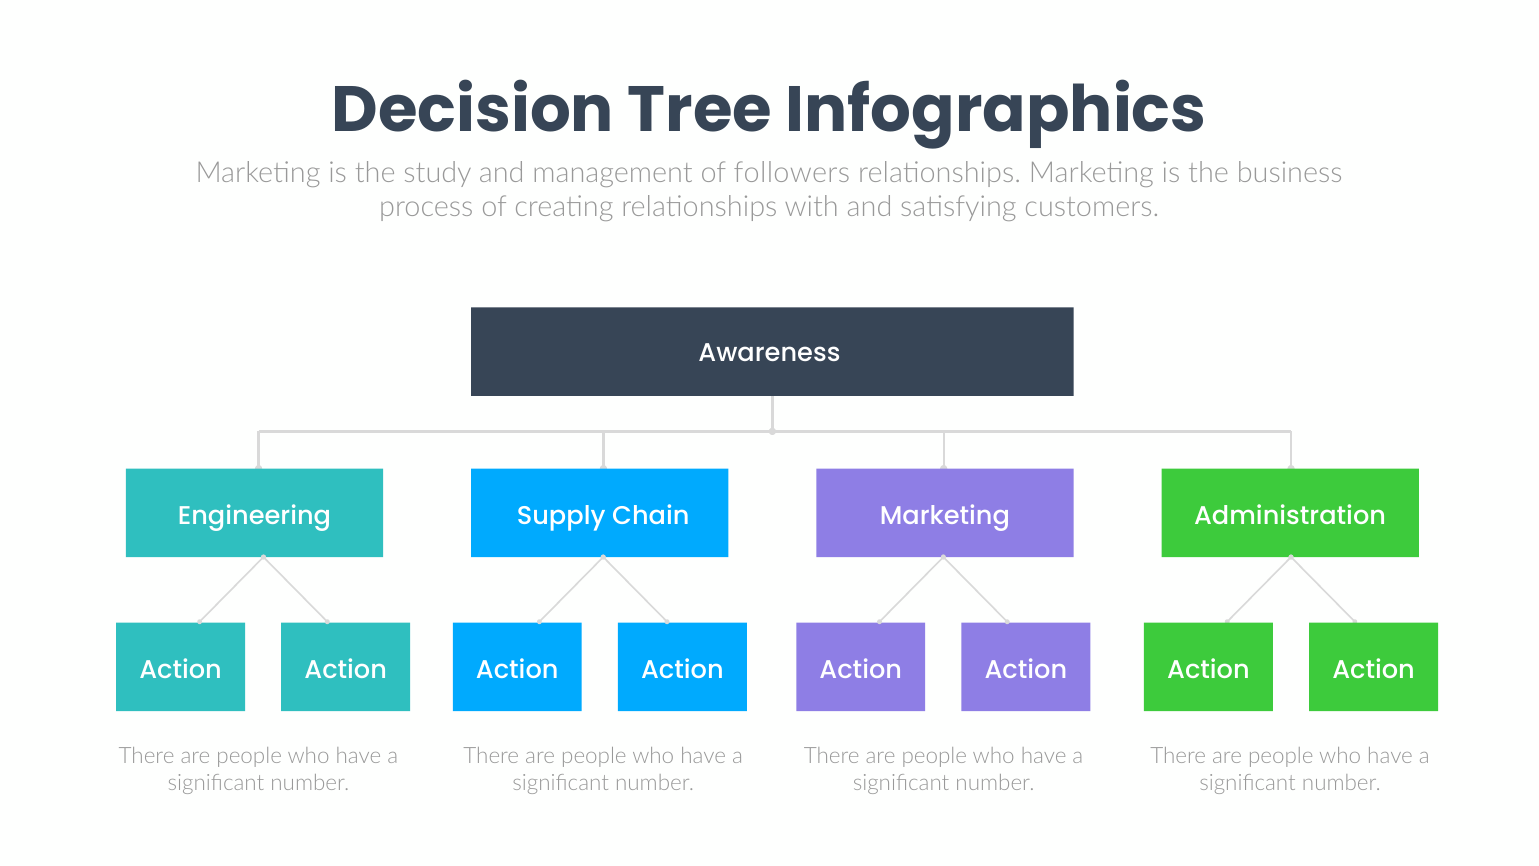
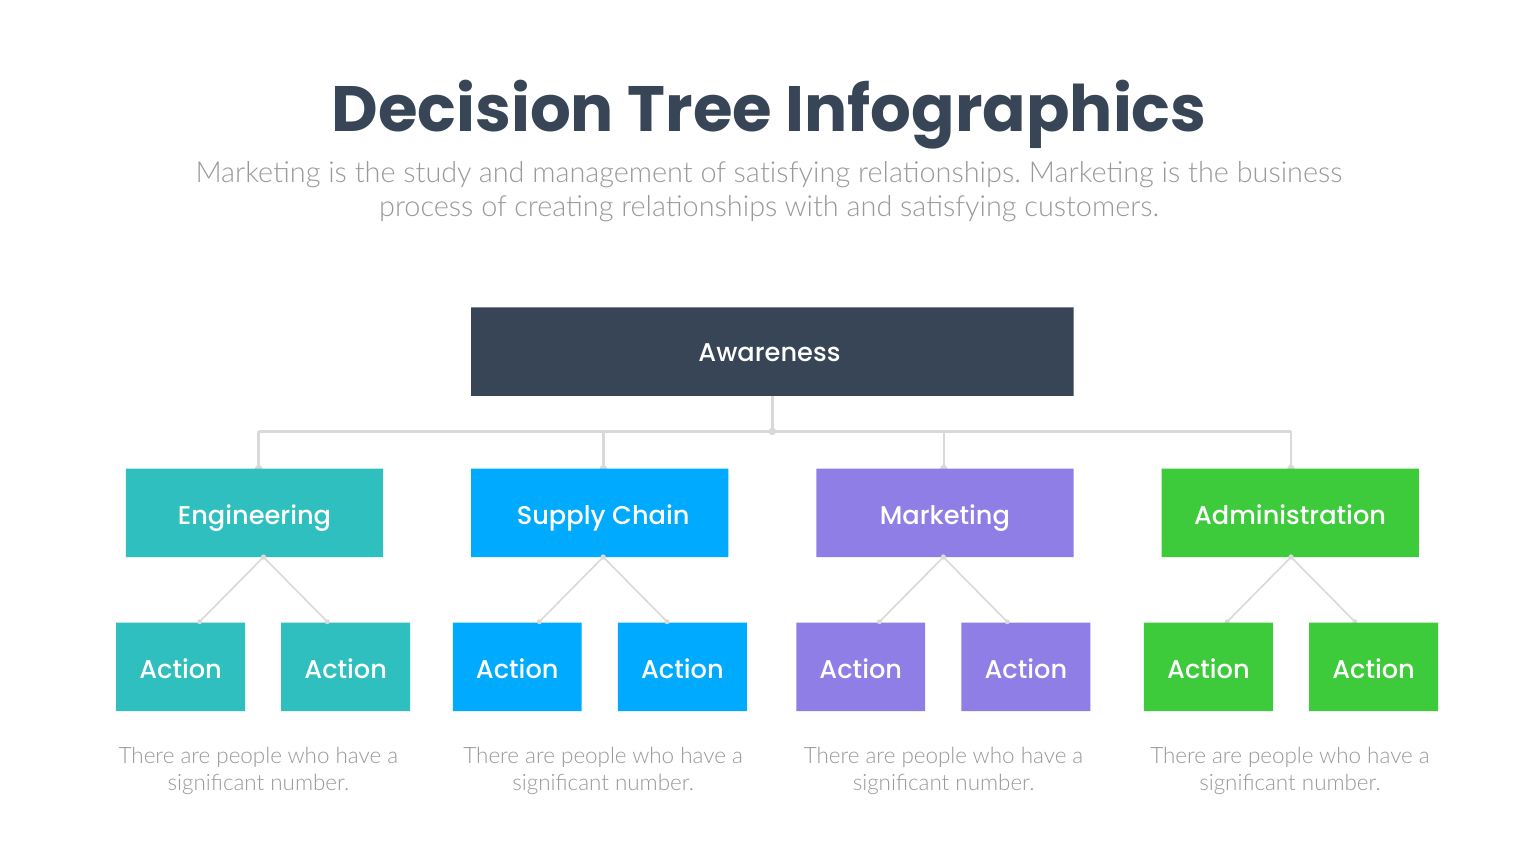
of followers: followers -> satisfying (792, 173)
